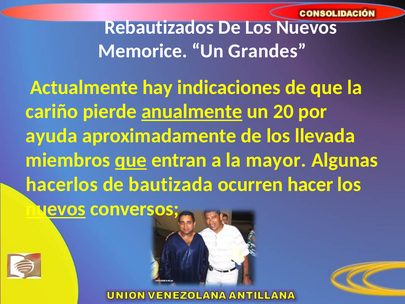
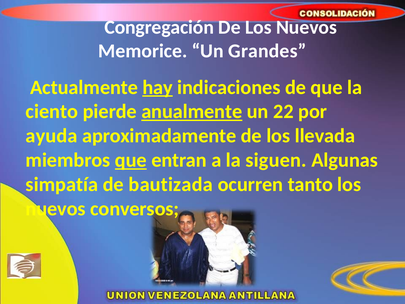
Rebautizados: Rebautizados -> Congregación (159, 27)
hay underline: none -> present (158, 87)
cariño: cariño -> ciento (52, 112)
20: 20 -> 22 (283, 112)
mayor: mayor -> siguen (276, 160)
hacerlos: hacerlos -> simpatía (62, 184)
hacer: hacer -> tanto (310, 184)
nuevos underline: present -> none (56, 209)
